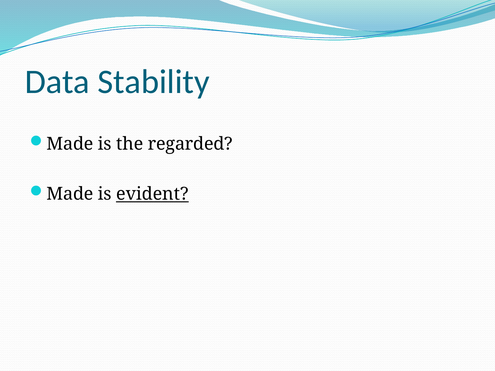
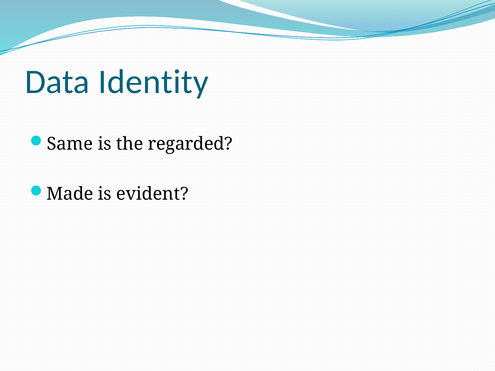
Stability: Stability -> Identity (153, 82)
Made: Made -> Same (70, 144)
evident underline: present -> none (152, 194)
